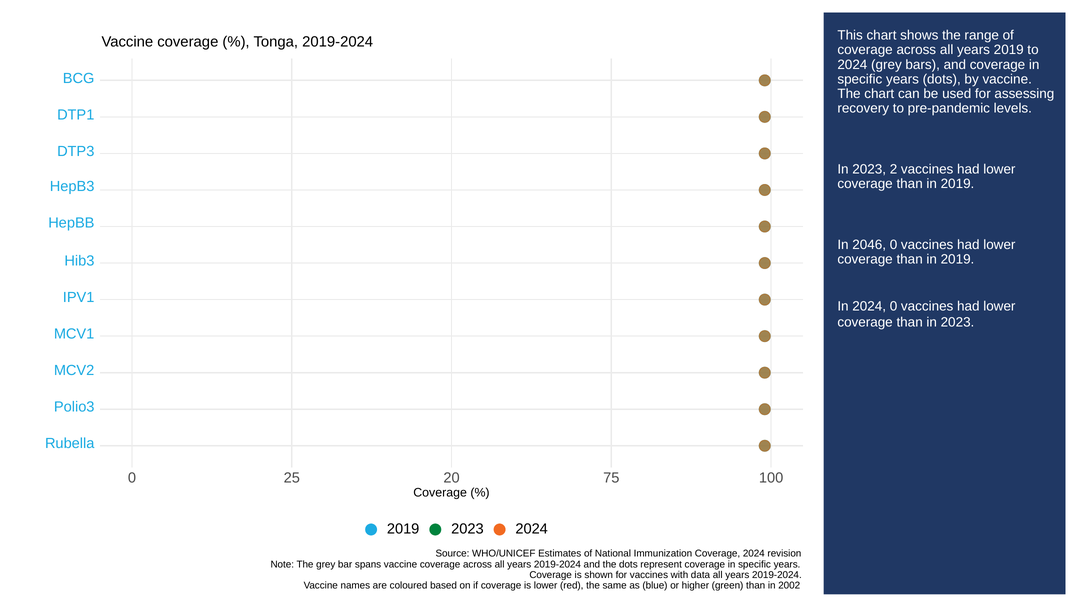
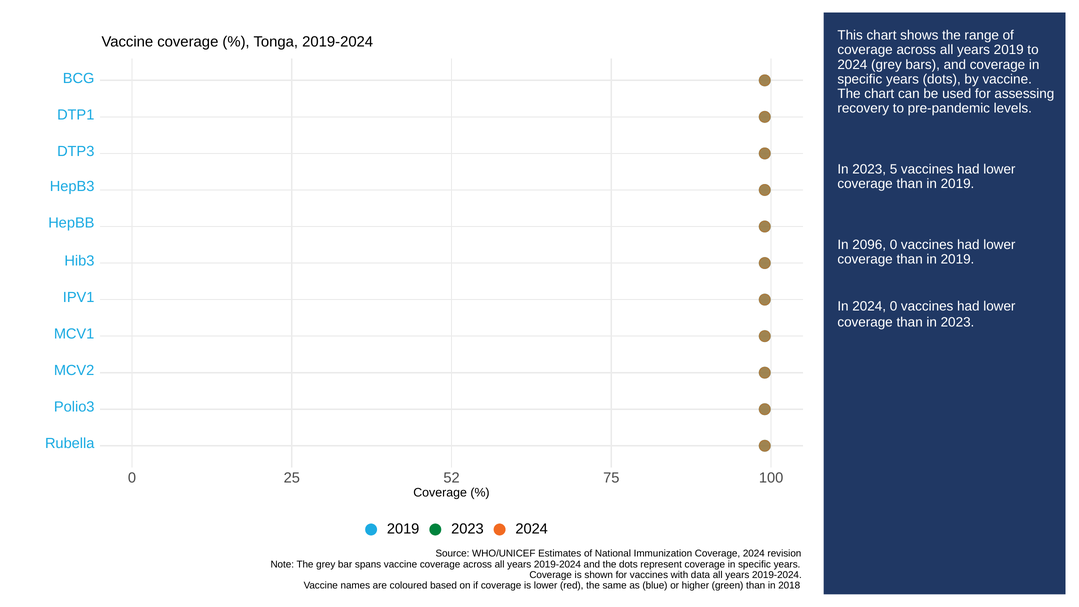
2: 2 -> 5 (894, 169)
2046: 2046 -> 2096 (869, 245)
20: 20 -> 52 (452, 478)
2002: 2002 -> 2018 (789, 586)
